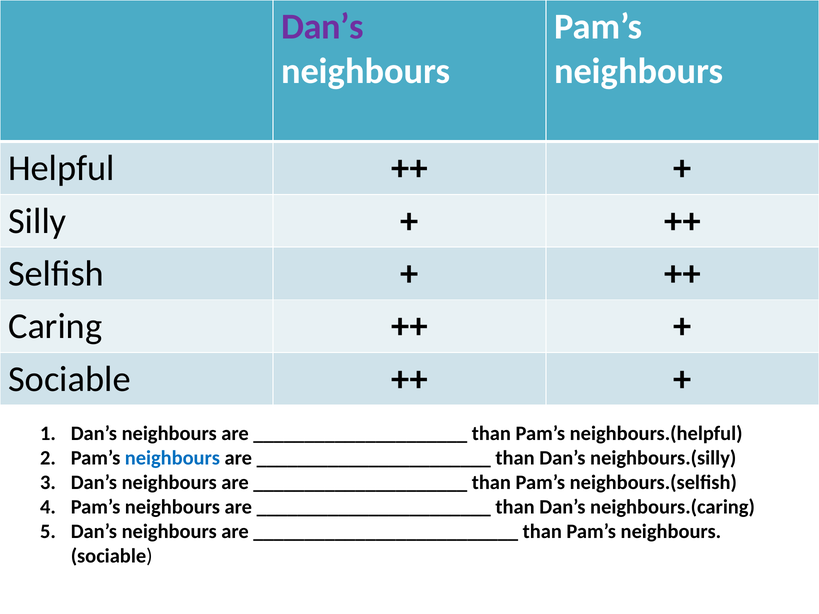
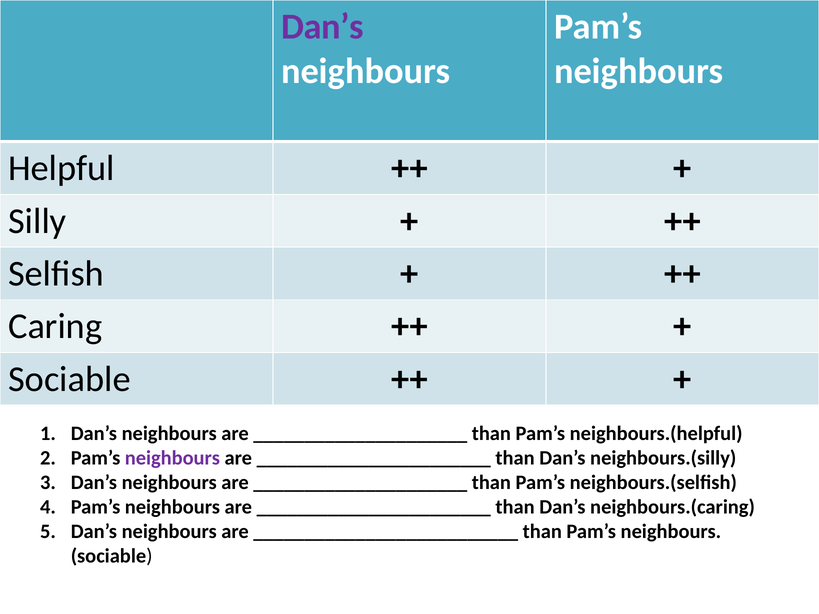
neighbours colour: blue -> purple (172, 458)
